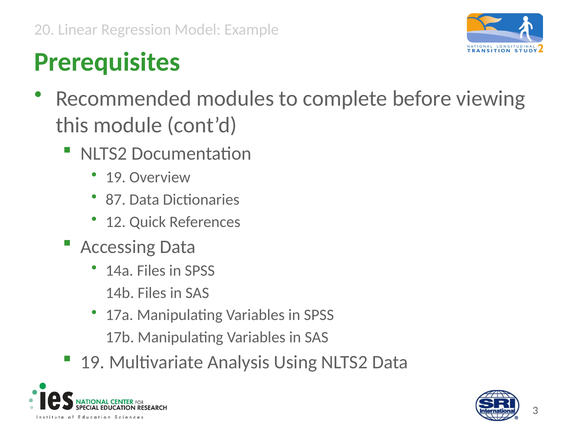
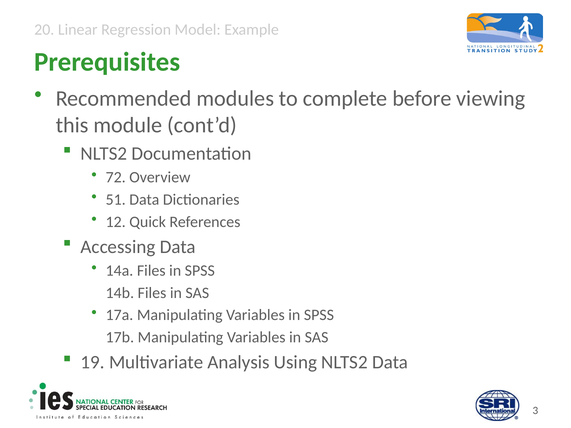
19: 19 -> 72 (116, 178)
87: 87 -> 51 (116, 200)
